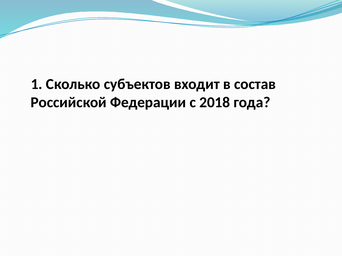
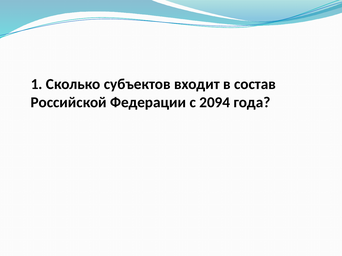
2018: 2018 -> 2094 (215, 103)
